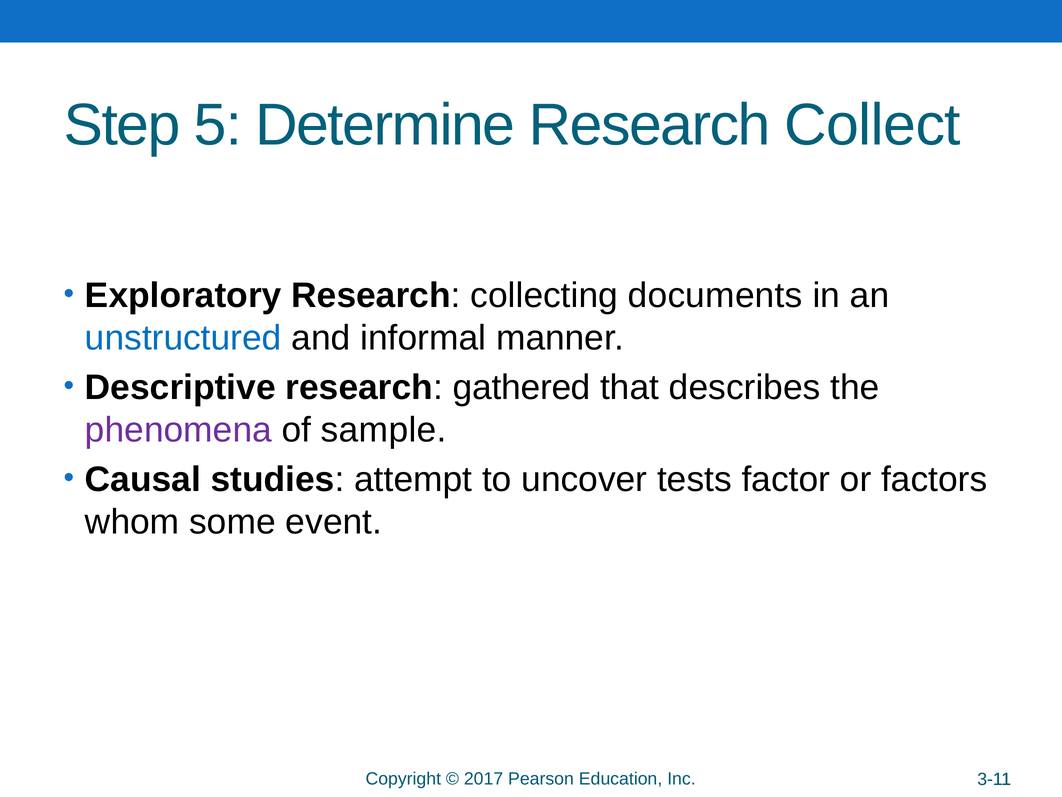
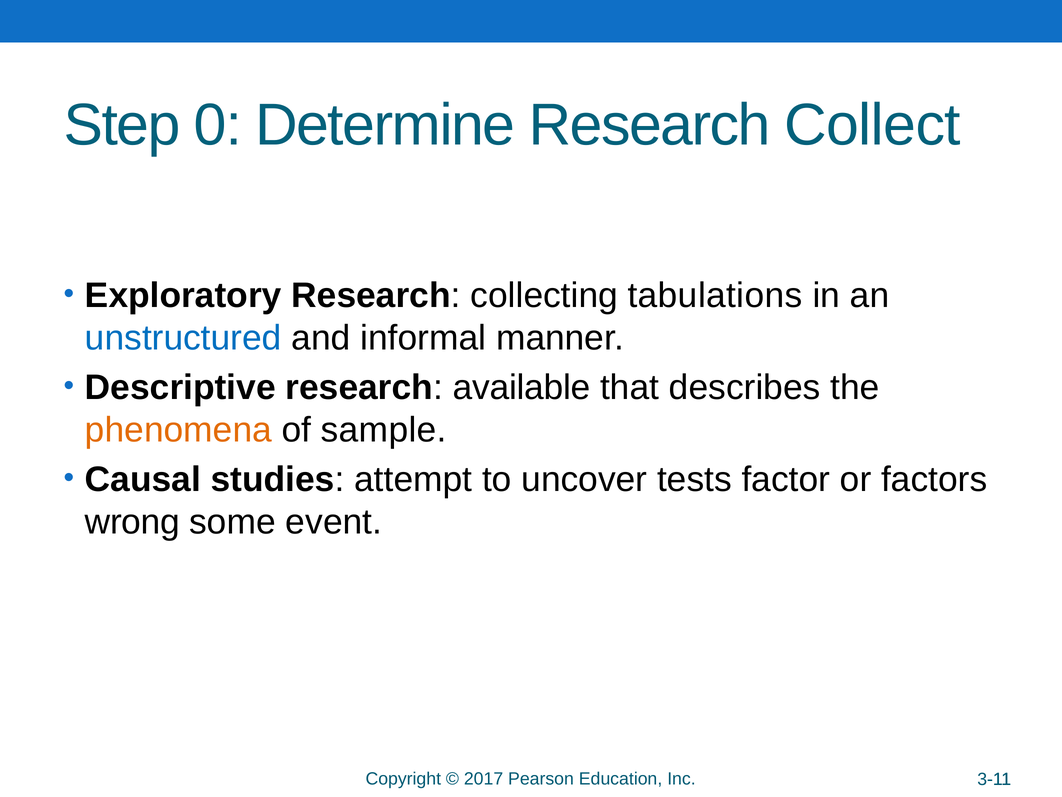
5: 5 -> 0 (218, 125)
documents: documents -> tabulations (715, 295)
gathered: gathered -> available (522, 387)
phenomena colour: purple -> orange (178, 430)
whom: whom -> wrong (132, 522)
